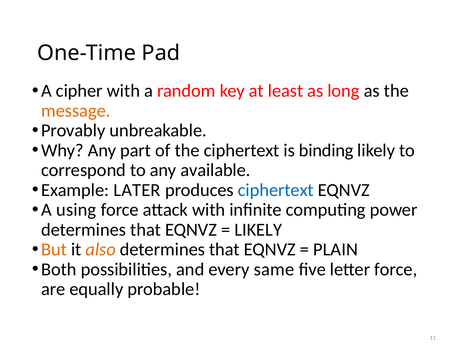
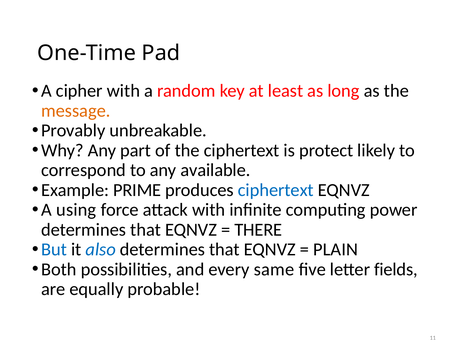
binding: binding -> protect (326, 151)
LATER: LATER -> PRIME (137, 190)
LIKELY: LIKELY -> THERE (258, 230)
But colour: orange -> blue (54, 250)
also colour: orange -> blue (101, 250)
letter force: force -> fields (396, 270)
